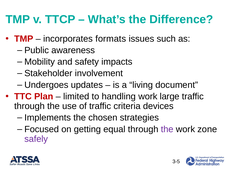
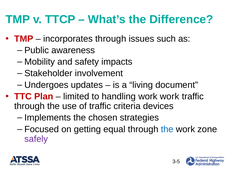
incorporates formats: formats -> through (111, 39)
work large: large -> work (170, 96)
the colour: purple -> blue (167, 129)
